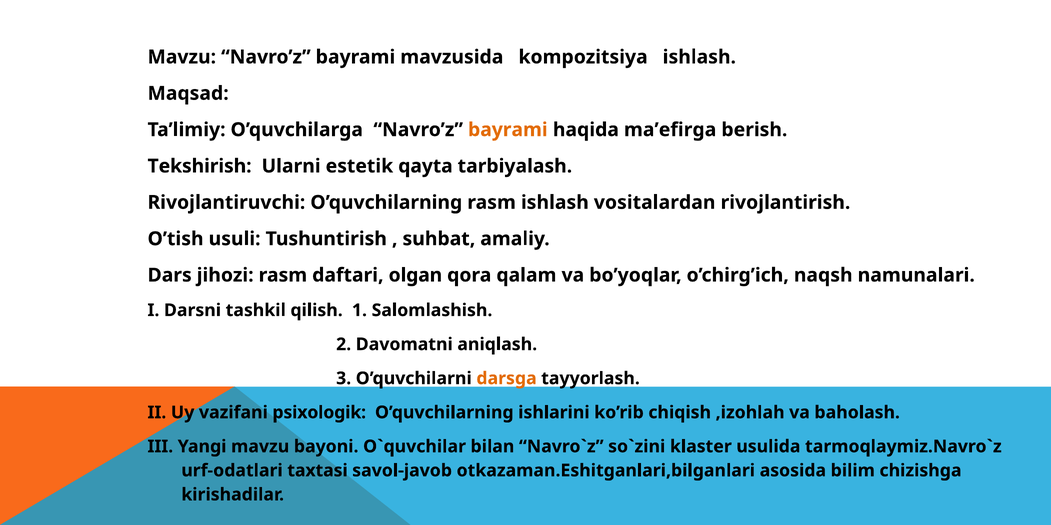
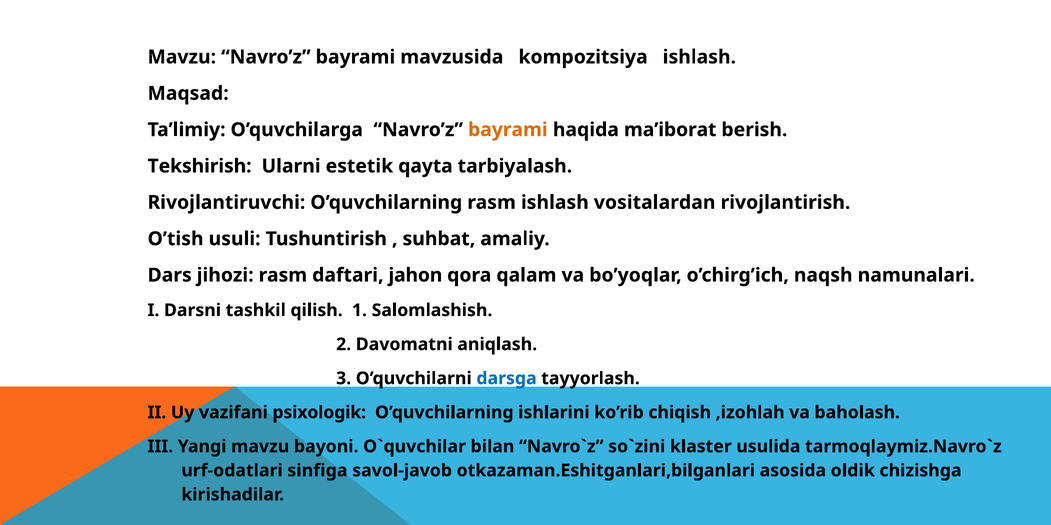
ma’efirga: ma’efirga -> ma’iborat (670, 130)
olgan: olgan -> jahon (415, 275)
darsga colour: orange -> blue (507, 379)
taxtasi: taxtasi -> sinfiga (317, 471)
bilim: bilim -> oldik (853, 471)
